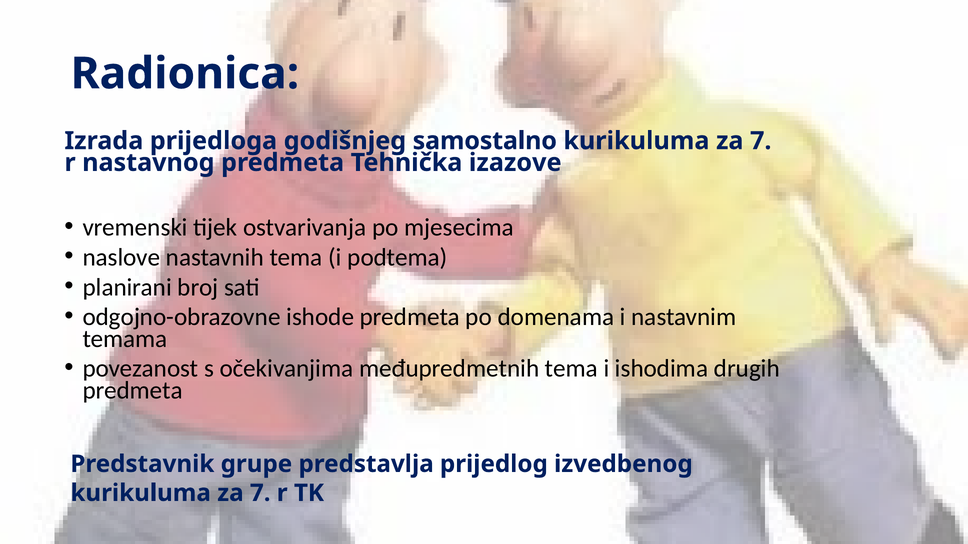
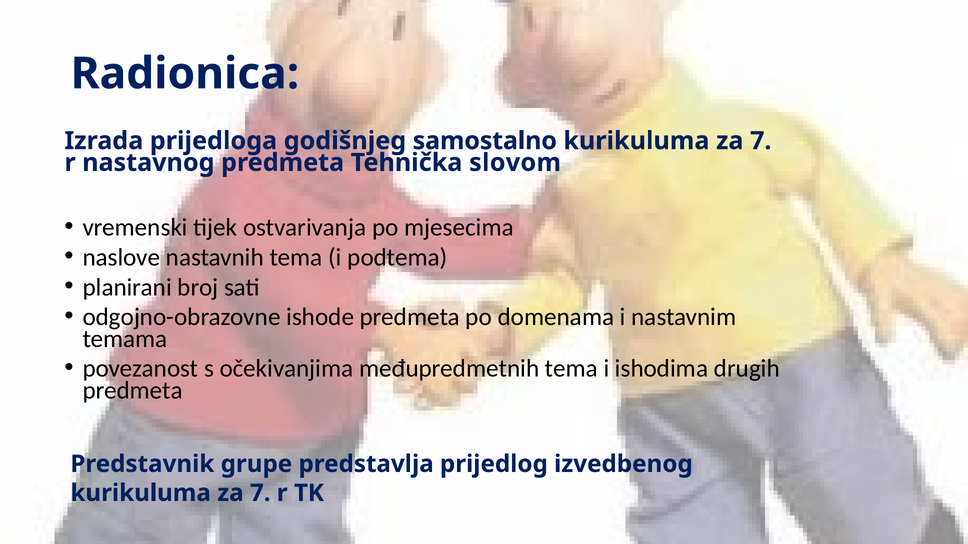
izazove: izazove -> slovom (515, 163)
